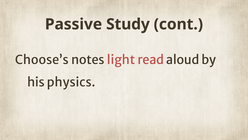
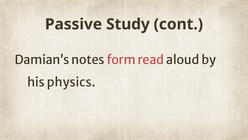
Choose’s: Choose’s -> Damian’s (42, 60)
light: light -> form (121, 60)
